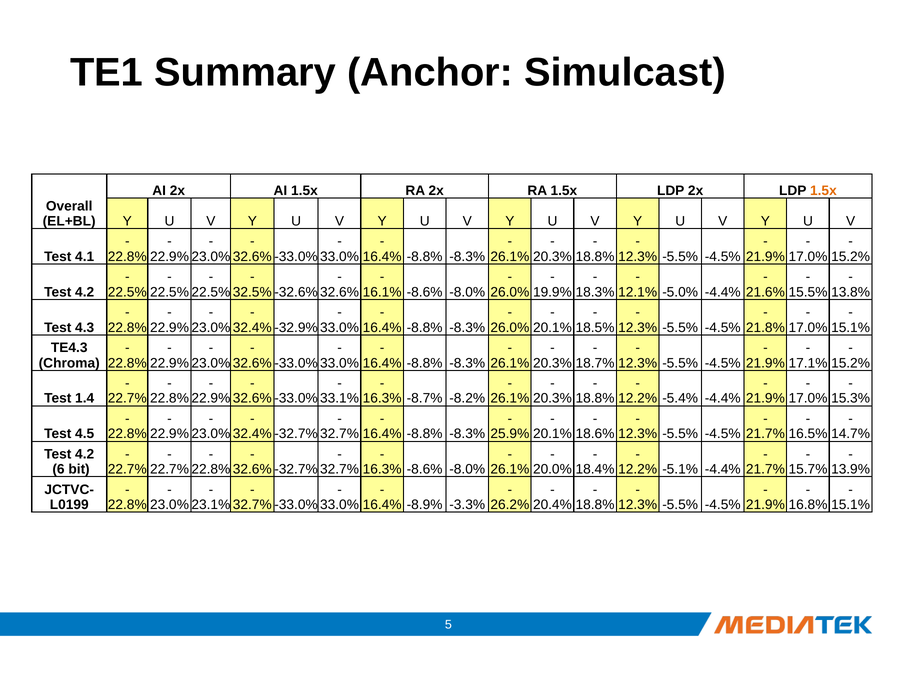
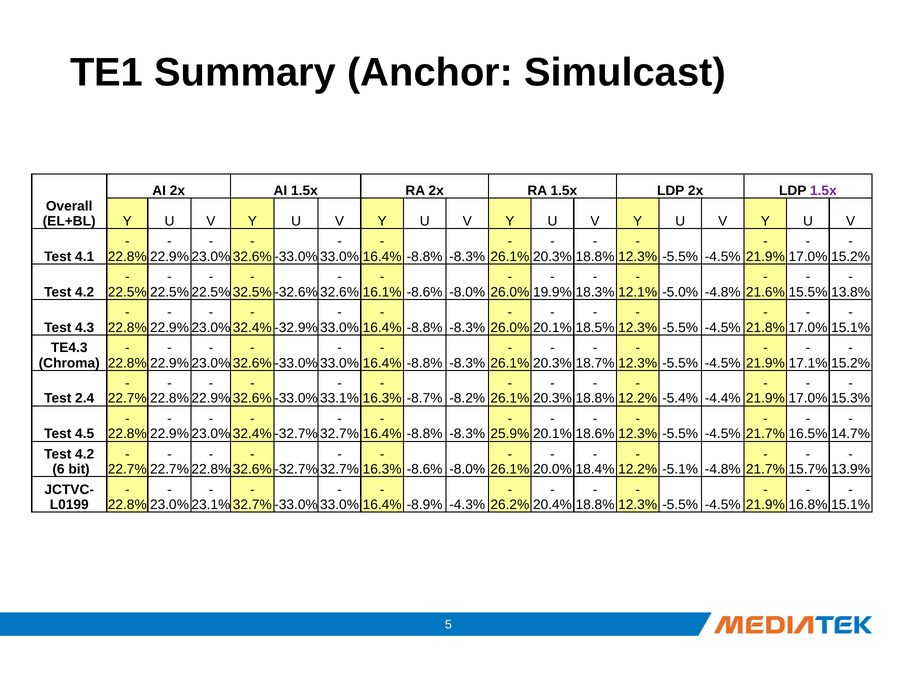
1.5x colour: orange -> purple (823, 191)
-5.0% -4.4%: -4.4% -> -4.8% (723, 292)
1.4: 1.4 -> 2.4 (85, 398)
-5.1% -4.4%: -4.4% -> -4.8% (723, 469)
-3.3%: -3.3% -> -4.3% (467, 505)
